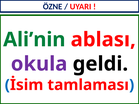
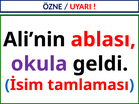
Ali’nin colour: green -> black (34, 40)
